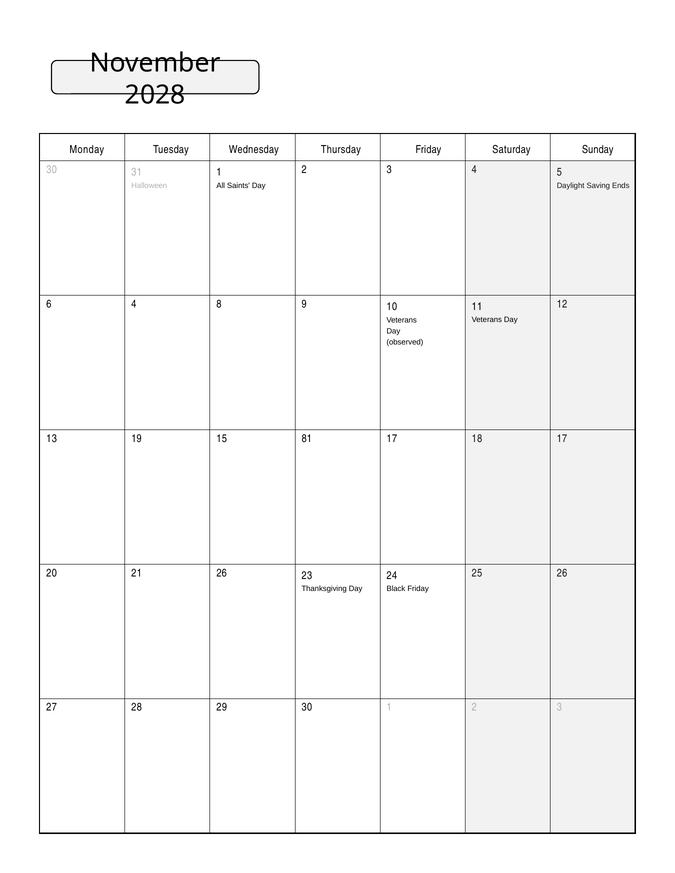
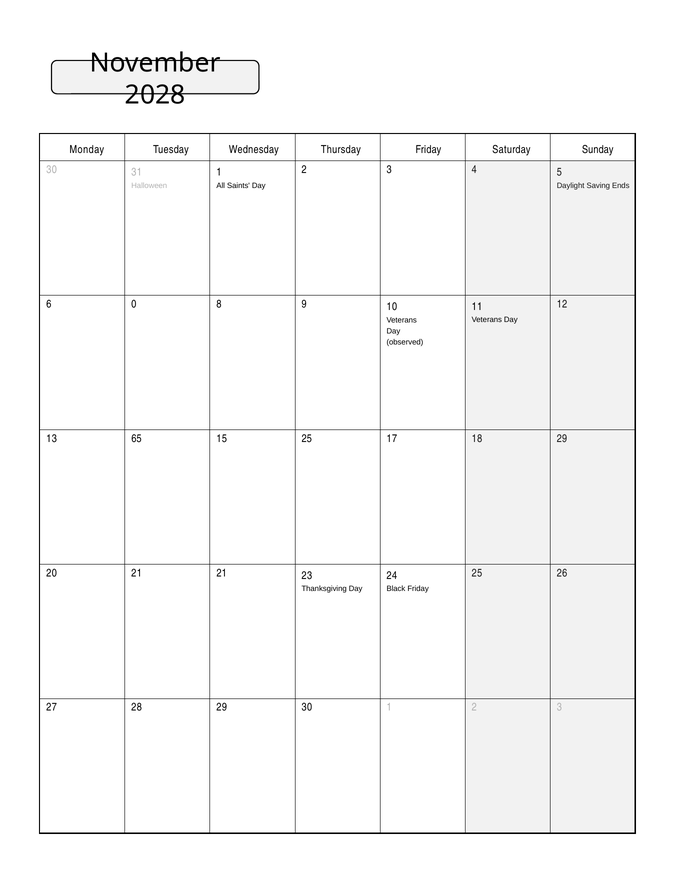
6 4: 4 -> 0 (134, 304)
19: 19 -> 65 (137, 439)
15 81: 81 -> 25 (307, 439)
18 17: 17 -> 29 (562, 439)
21 26: 26 -> 21 (222, 573)
